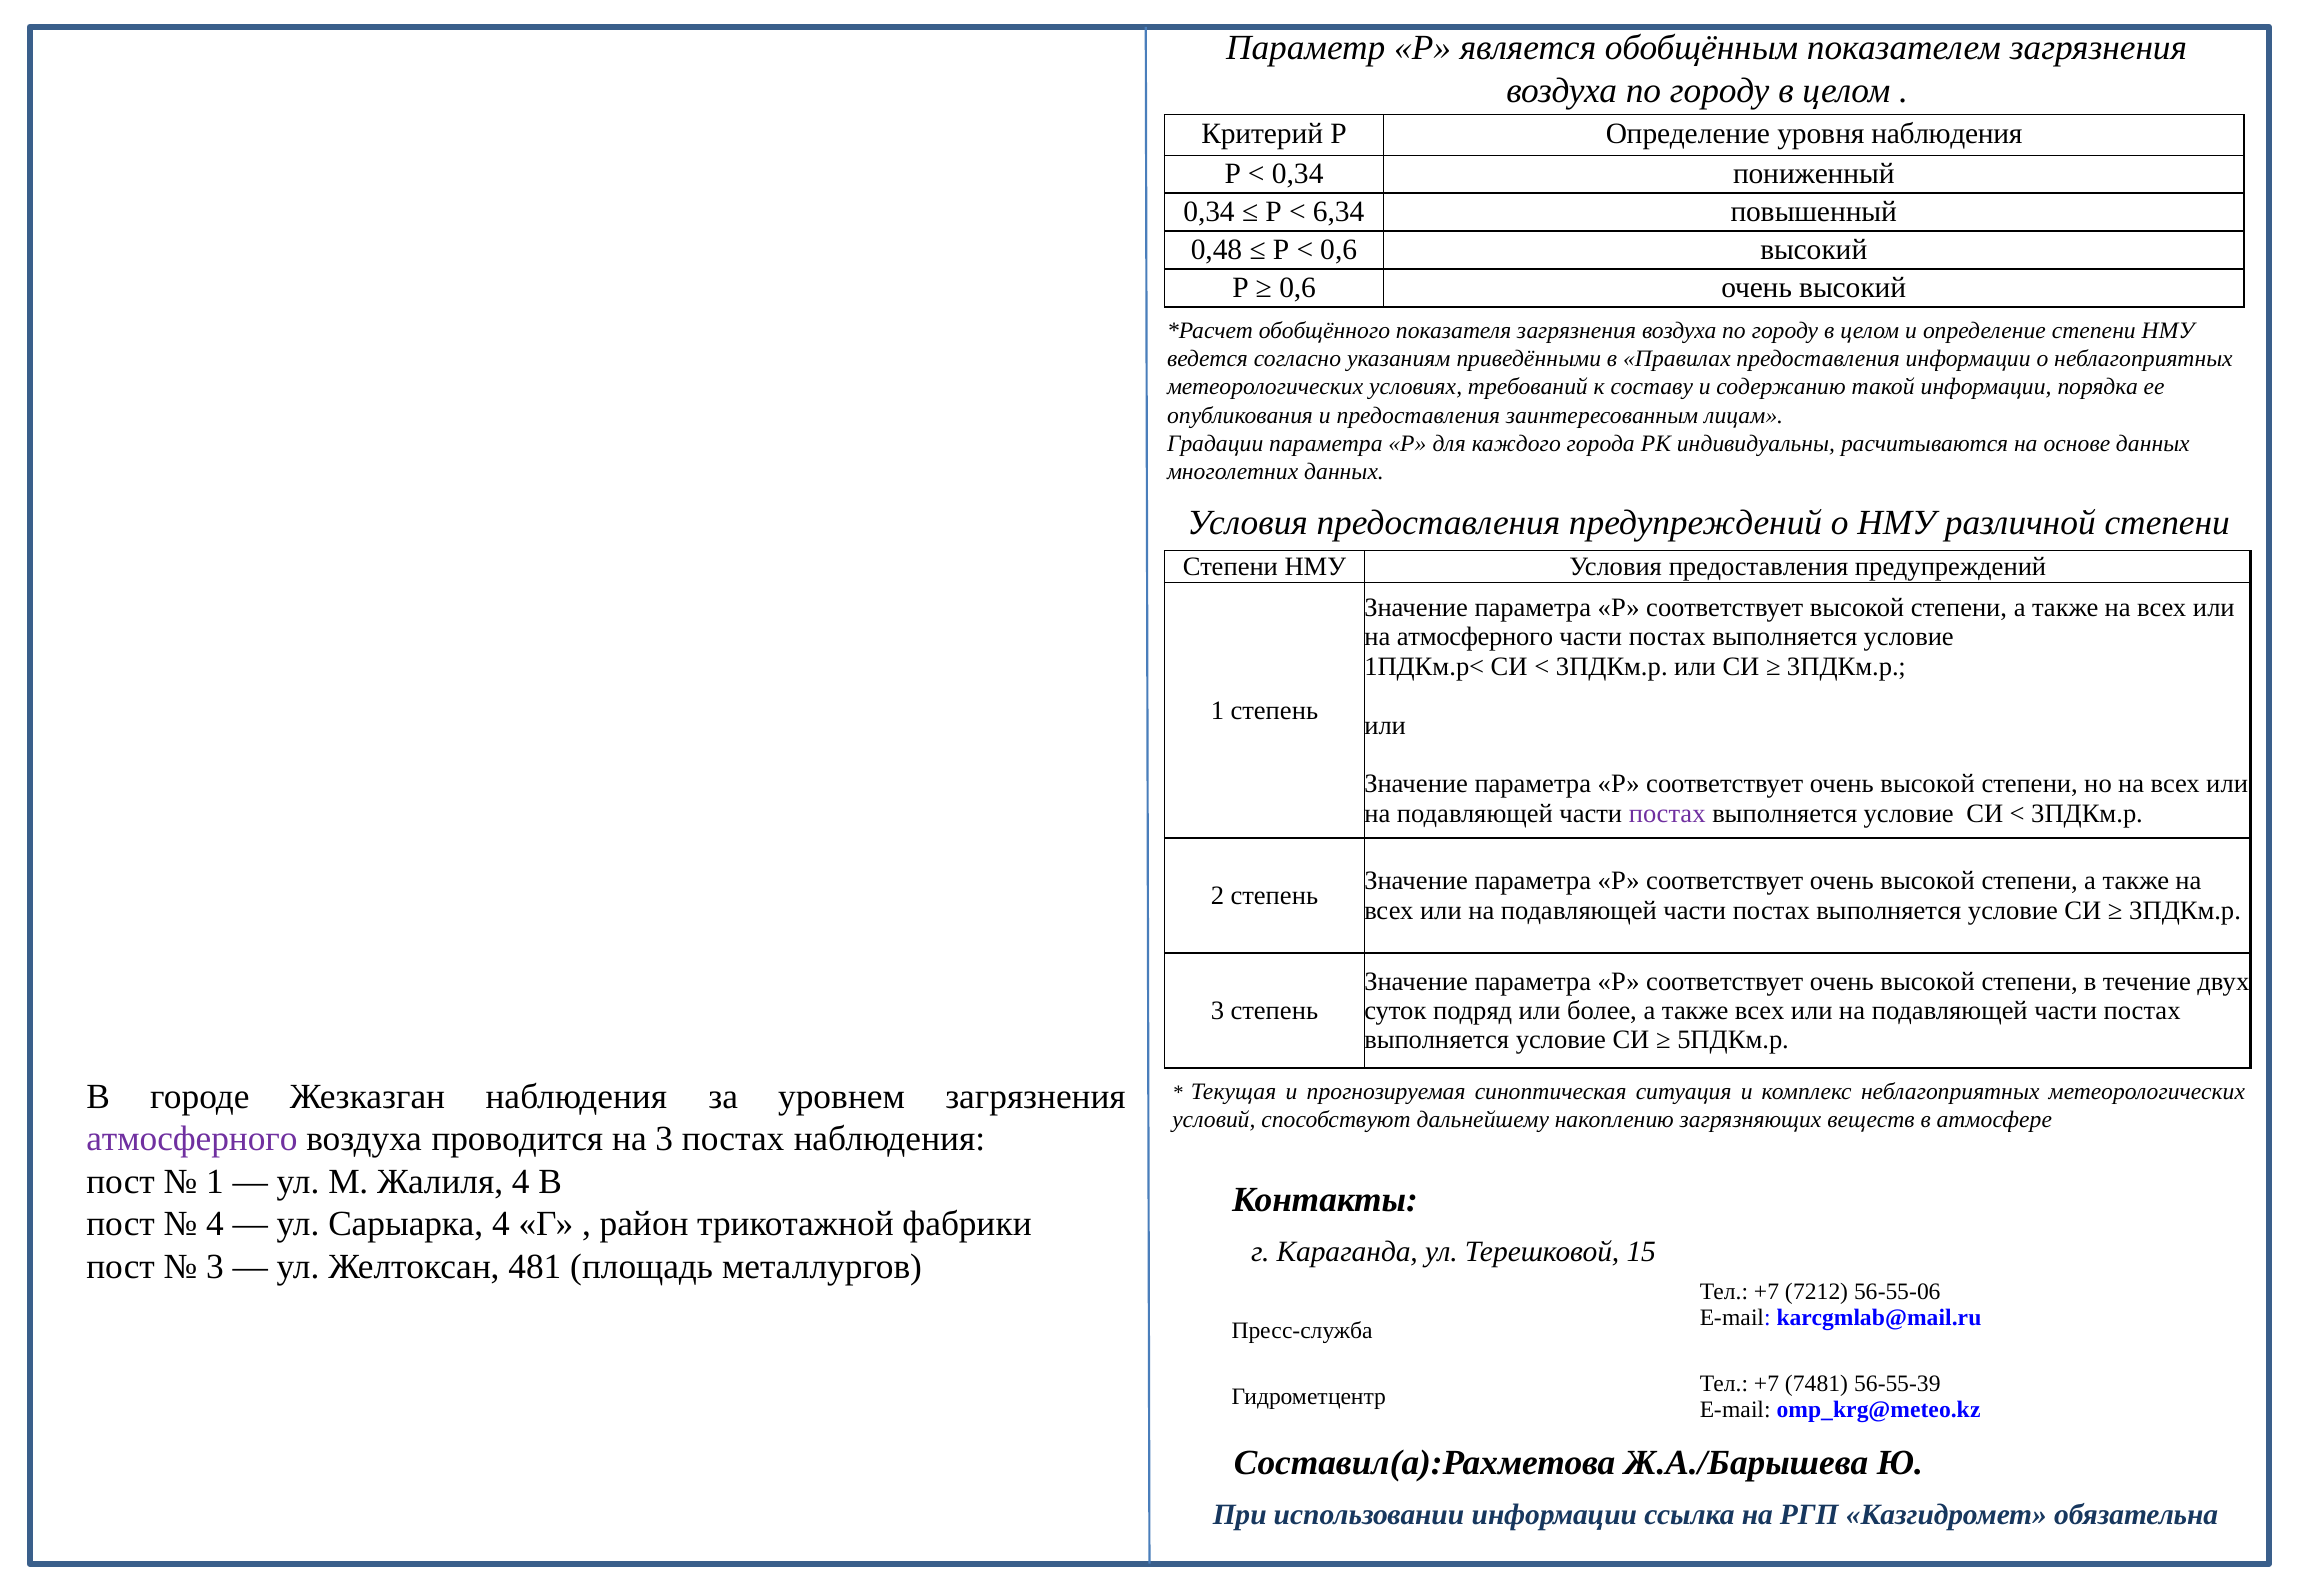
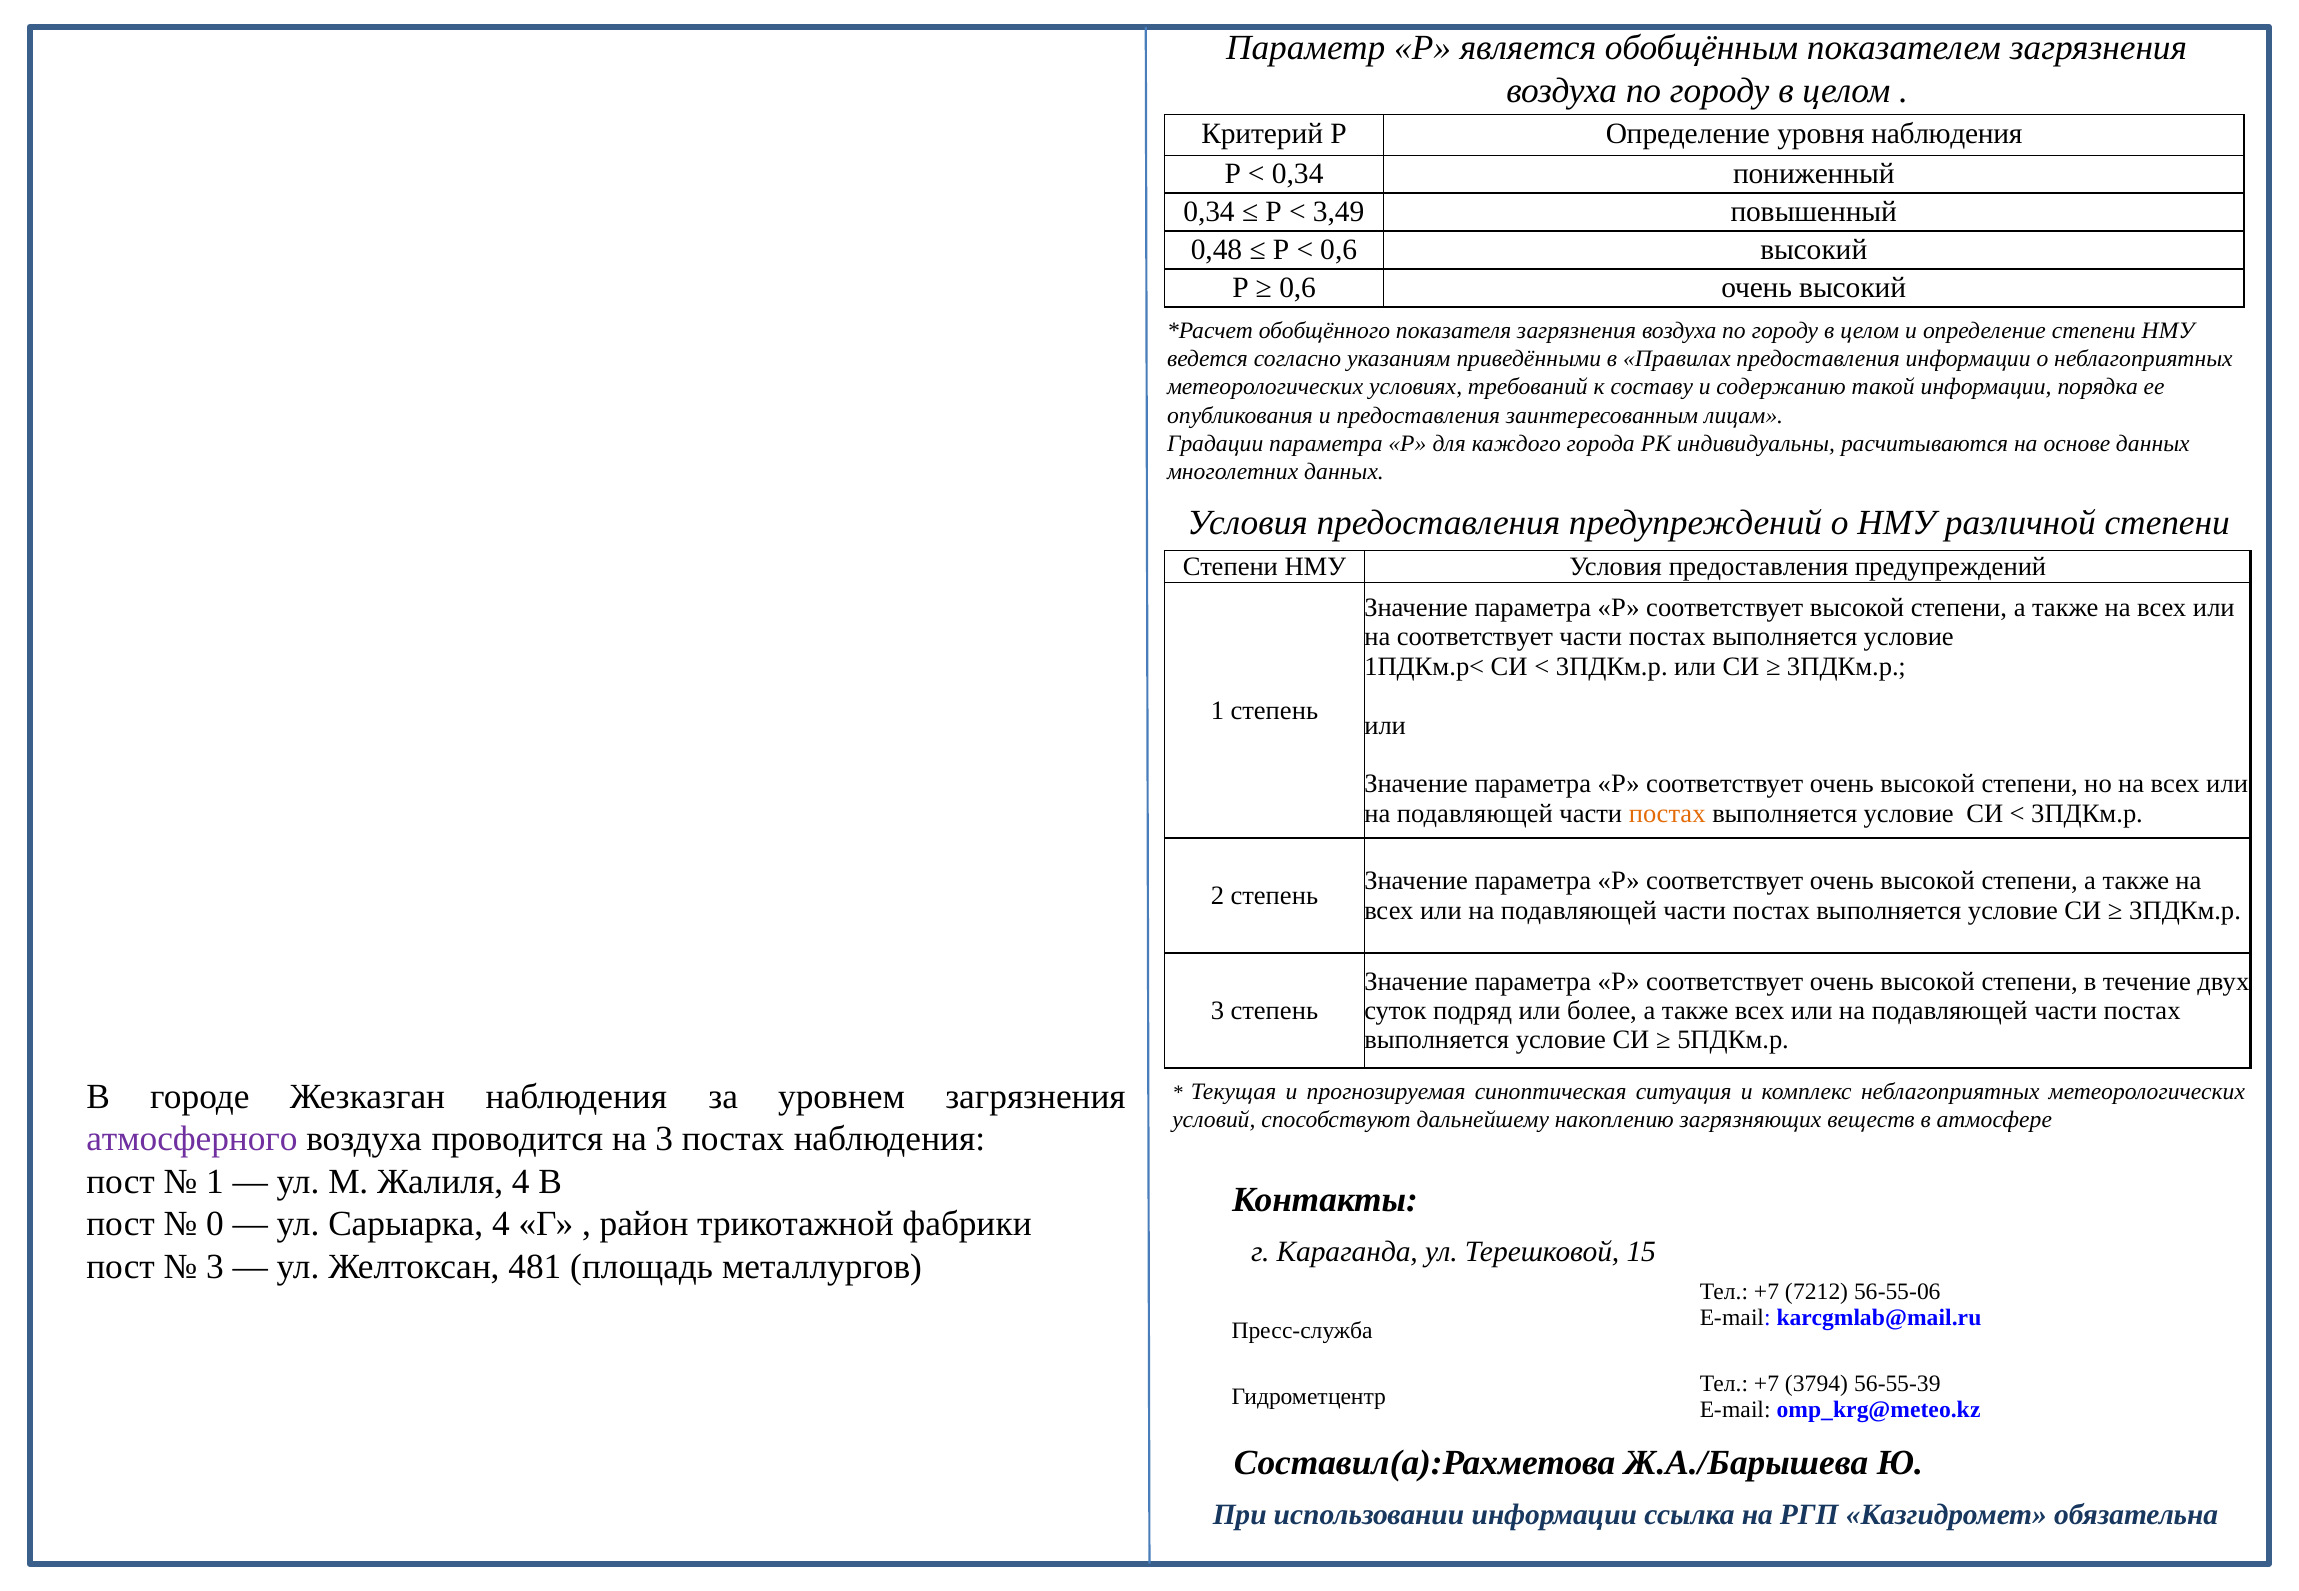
6,34: 6,34 -> 3,49 (1339, 212)
на атмосферного: атмосферного -> соответствует (1475, 637)
постах colour: purple -> orange (1667, 814)
4: 4 -> 0 (215, 1225)
7481: 7481 -> 3794 (1816, 1384)
